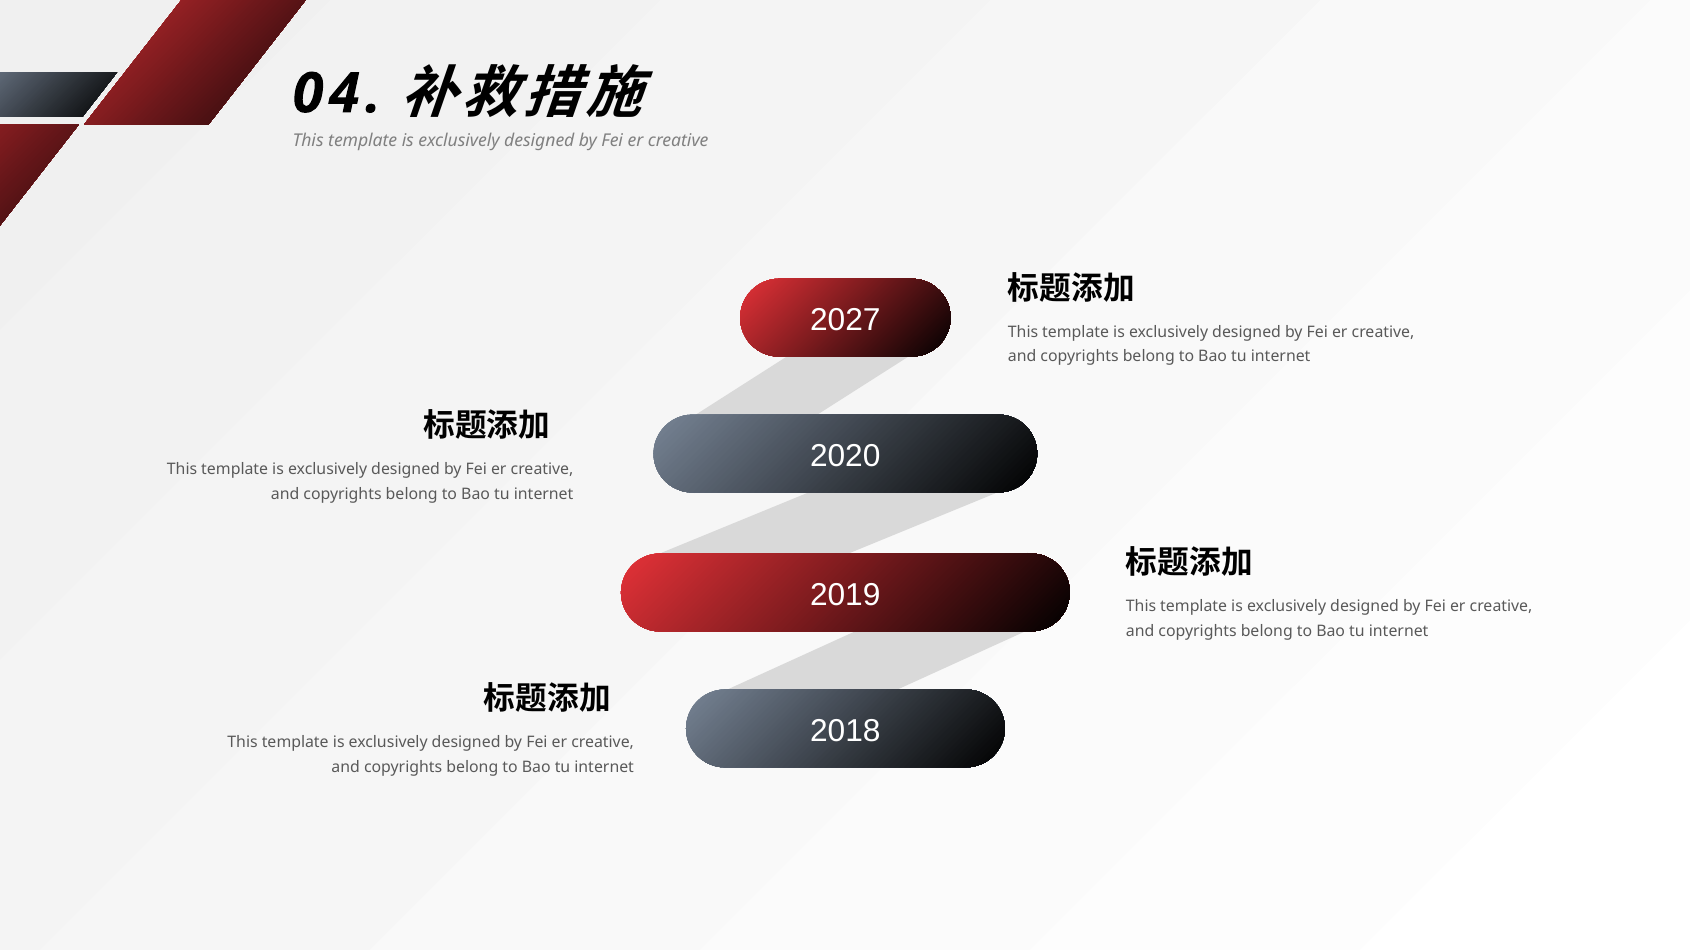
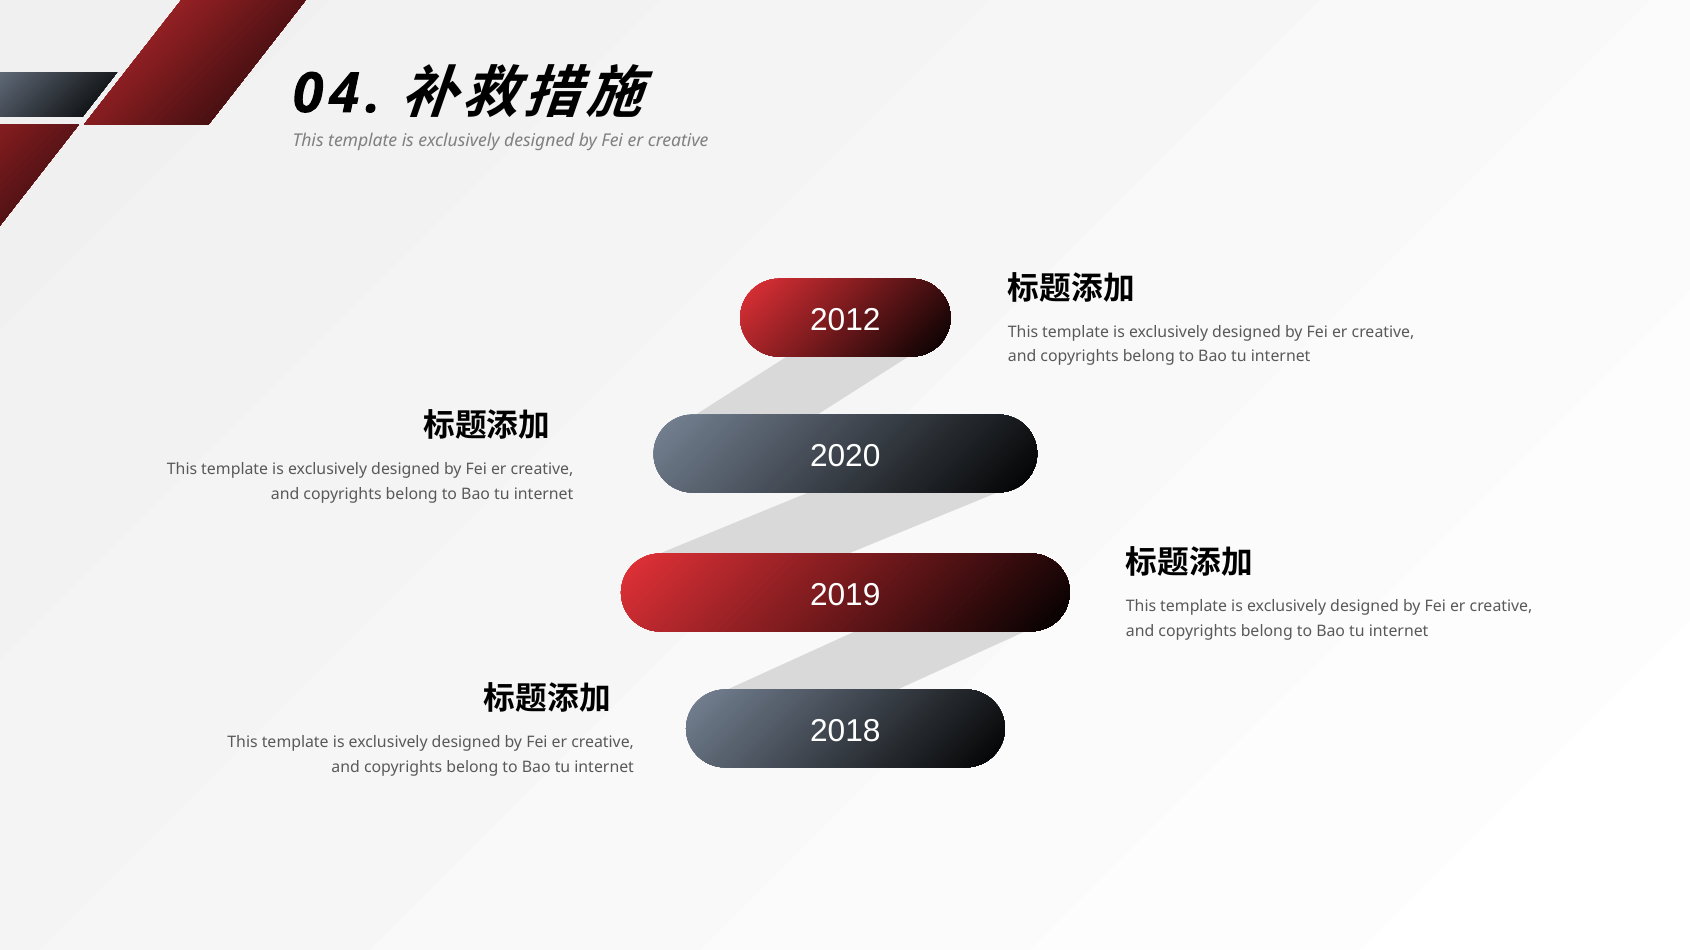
2027: 2027 -> 2012 (845, 320)
